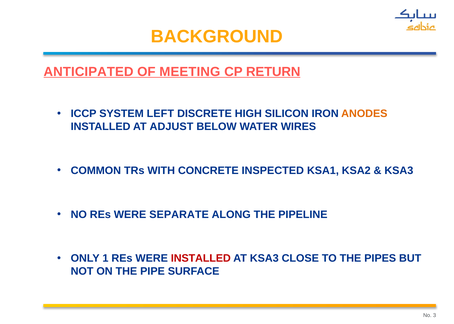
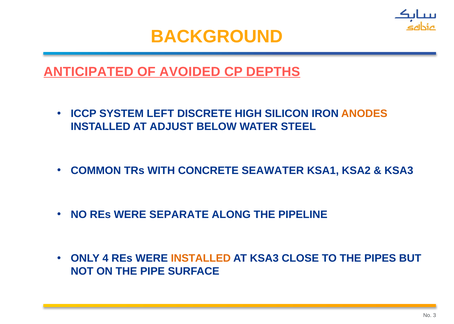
MEETING: MEETING -> AVOIDED (190, 72)
RETURN: RETURN -> DEPTHS (273, 72)
WIRES: WIRES -> STEEL (298, 127)
INSPECTED: INSPECTED -> SEAWATER (273, 171)
1: 1 -> 4 (105, 259)
INSTALLED colour: red -> orange (201, 259)
